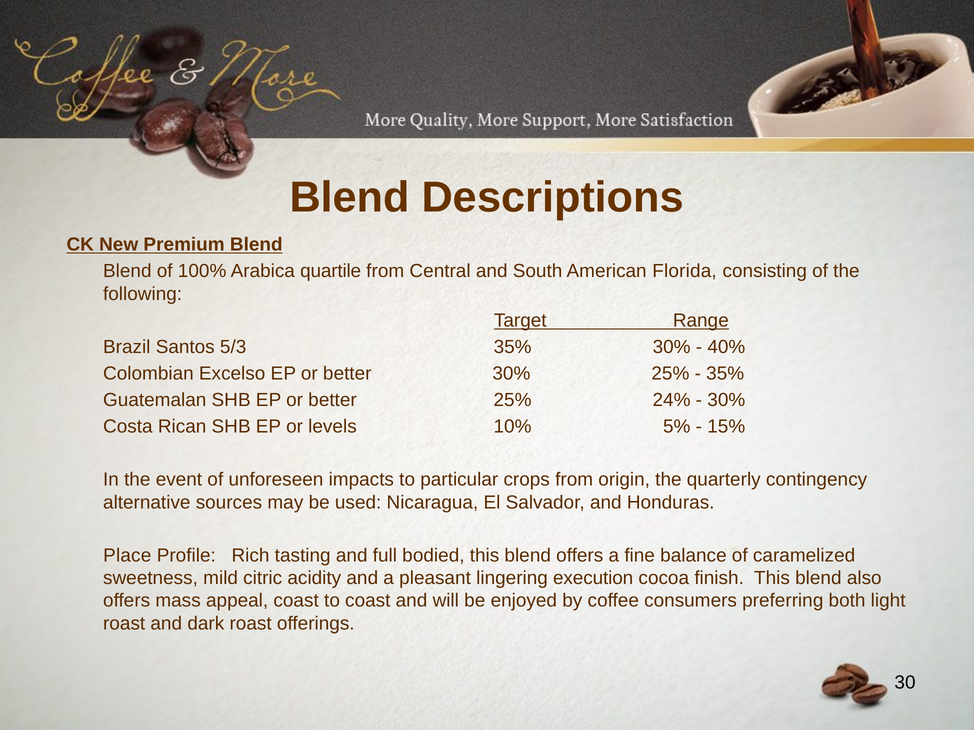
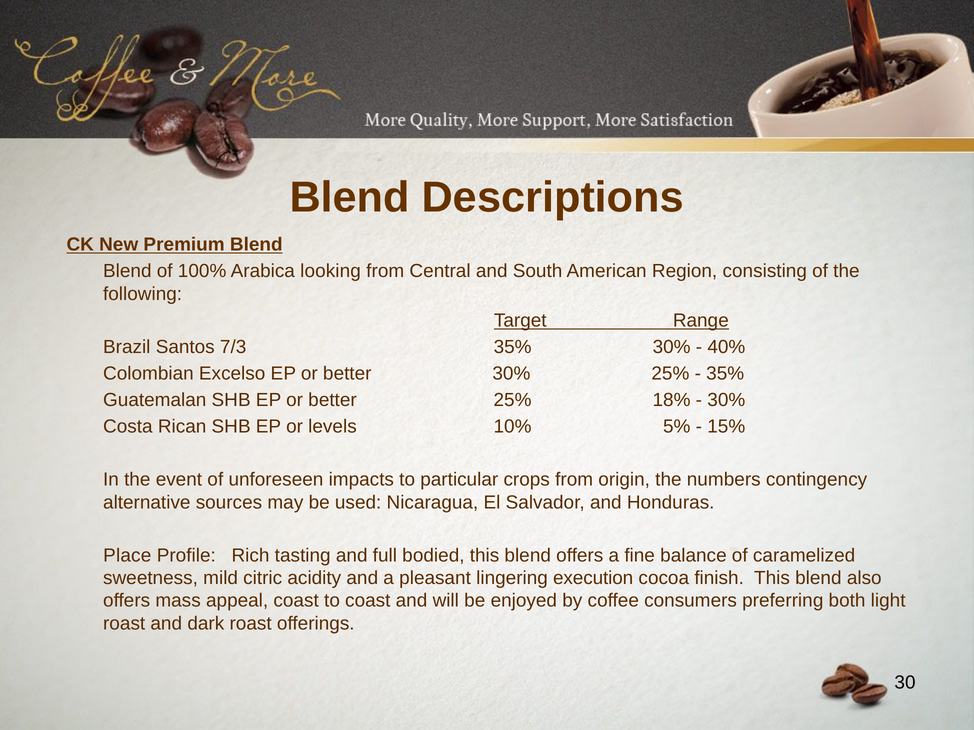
quartile: quartile -> looking (331, 271)
Florida: Florida -> Region (685, 271)
5/3: 5/3 -> 7/3 (233, 347)
24%: 24% -> 18% (672, 400)
quarterly: quarterly -> numbers (724, 480)
